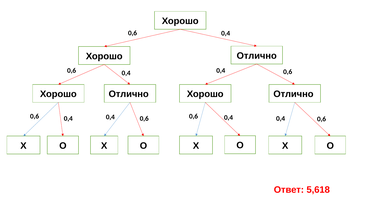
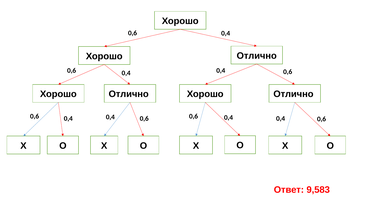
5,618: 5,618 -> 9,583 (318, 190)
